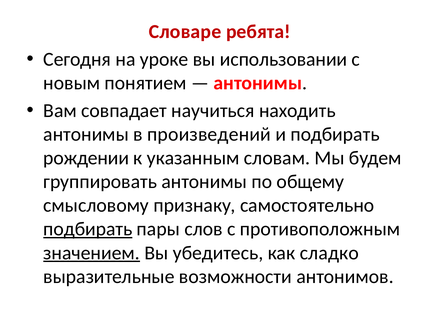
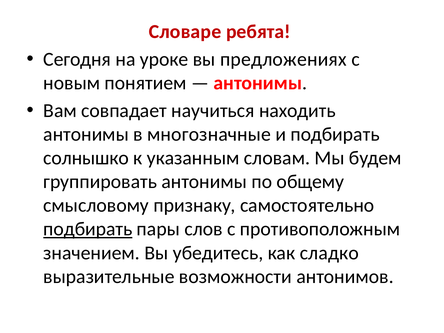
использовании: использовании -> предложениях (283, 59)
произведений: произведений -> многозначные (209, 134)
рождении: рождении -> солнышко (86, 158)
значением underline: present -> none (92, 253)
